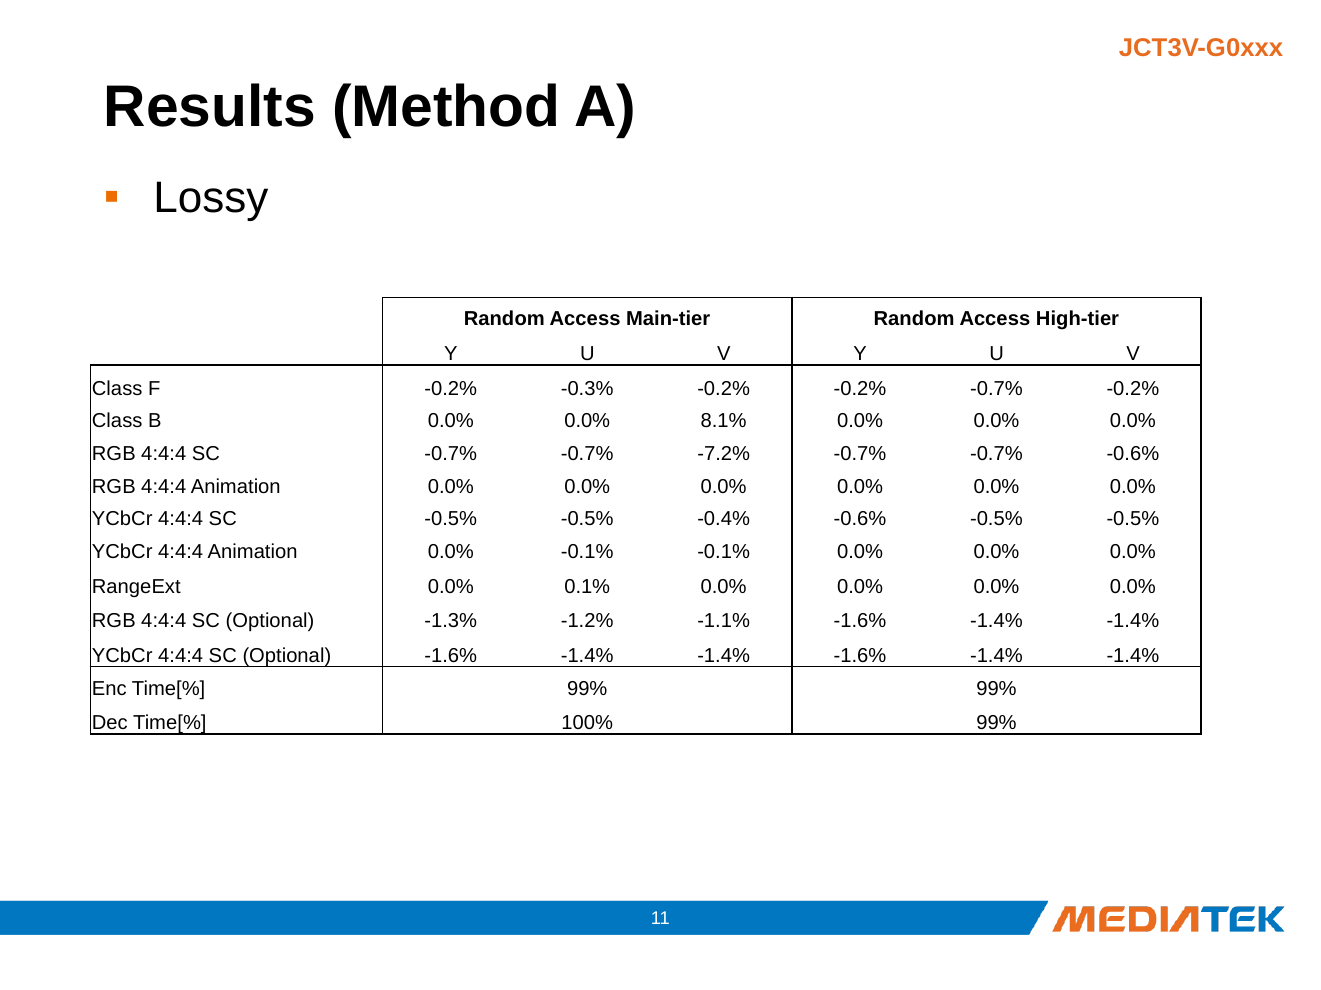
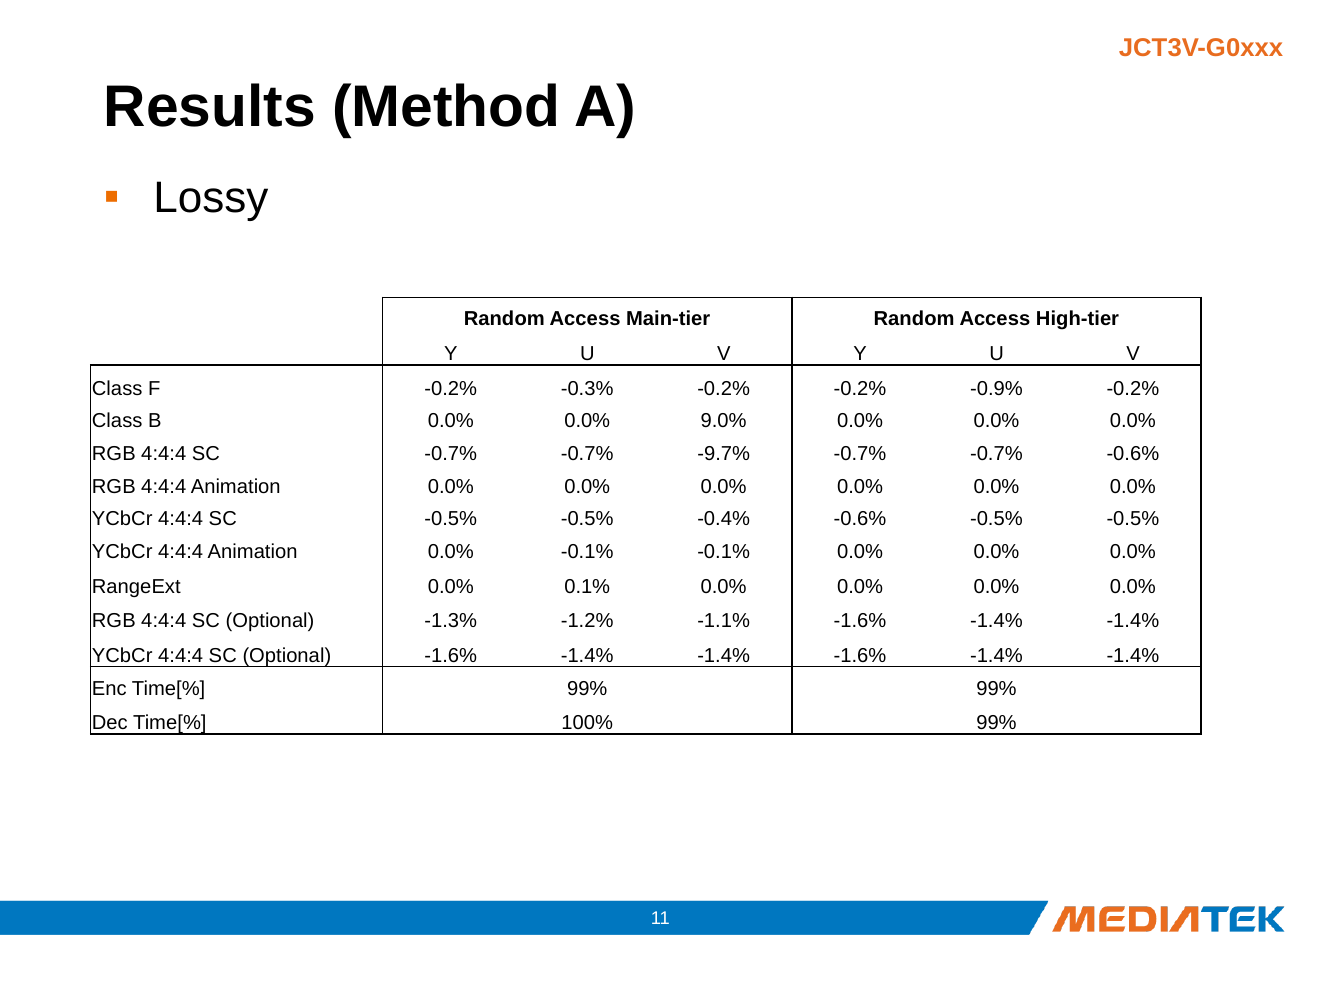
-0.2% -0.7%: -0.7% -> -0.9% (996, 389)
8.1%: 8.1% -> 9.0% (724, 422)
-7.2%: -7.2% -> -9.7% (724, 454)
